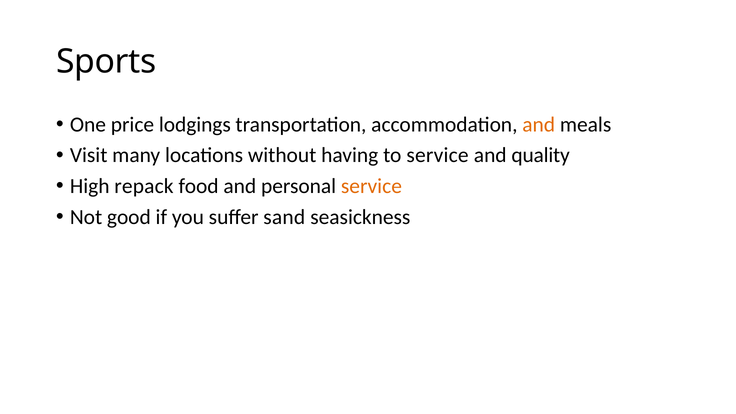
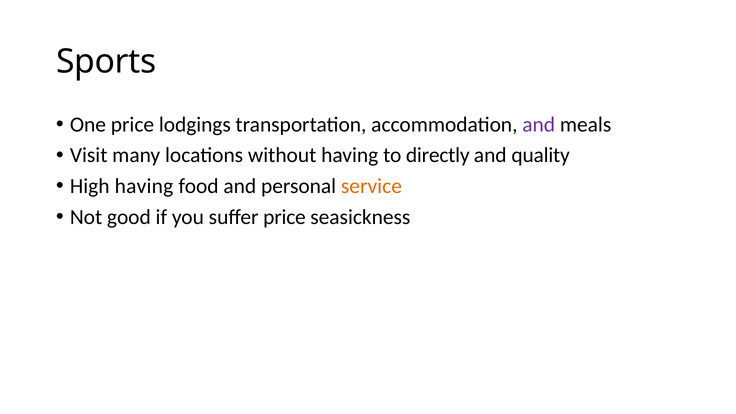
and colour: orange -> purple (539, 124)
to service: service -> directly (438, 155)
High repack: repack -> having (144, 186)
suffer sand: sand -> price (285, 217)
